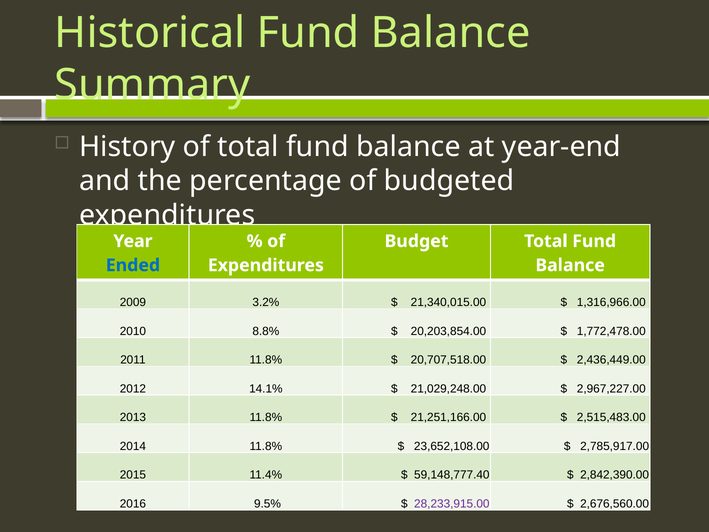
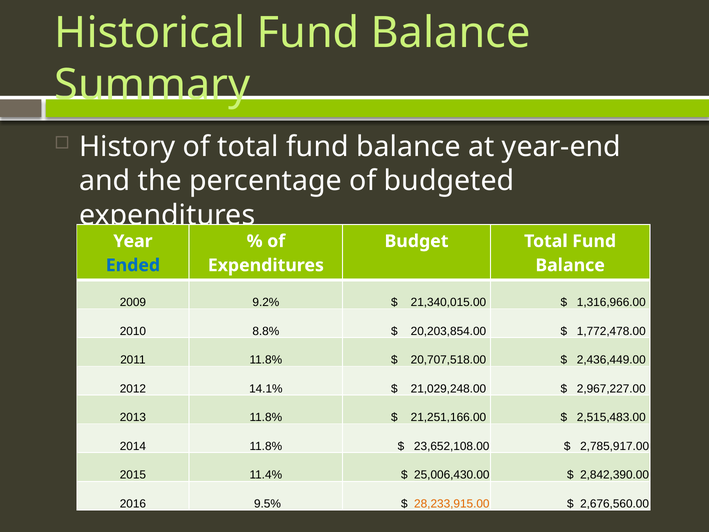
3.2%: 3.2% -> 9.2% (266, 302)
59,148,777.40: 59,148,777.40 -> 25,006,430.00 (452, 475)
28,233,915.00 colour: purple -> orange (452, 503)
